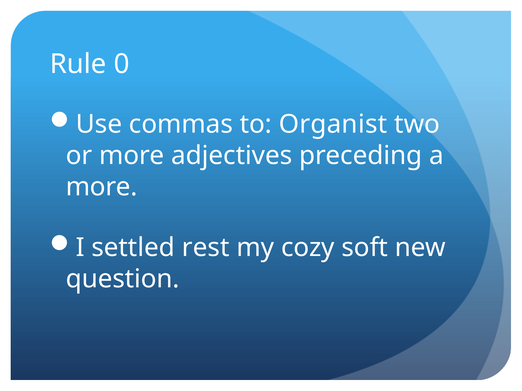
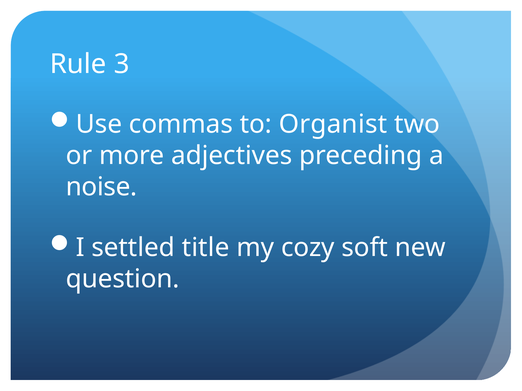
0: 0 -> 3 (122, 64)
more: more -> noise (102, 187)
rest: rest -> title (206, 248)
